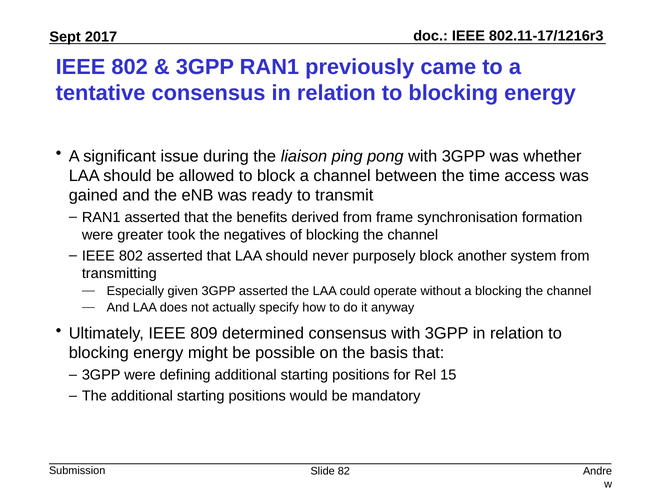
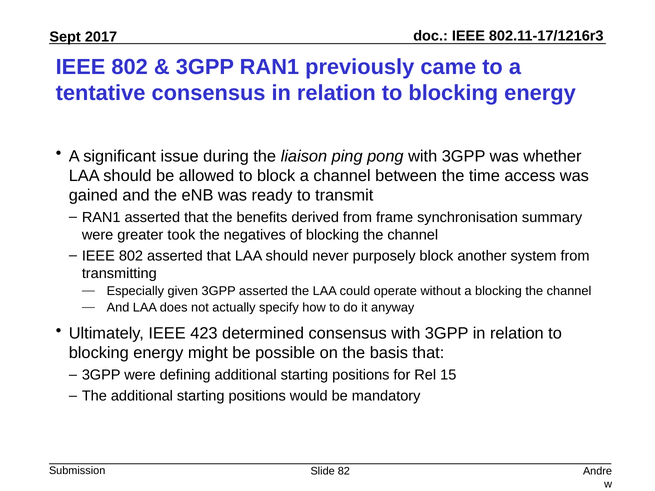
formation: formation -> summary (552, 218)
809: 809 -> 423 (204, 334)
